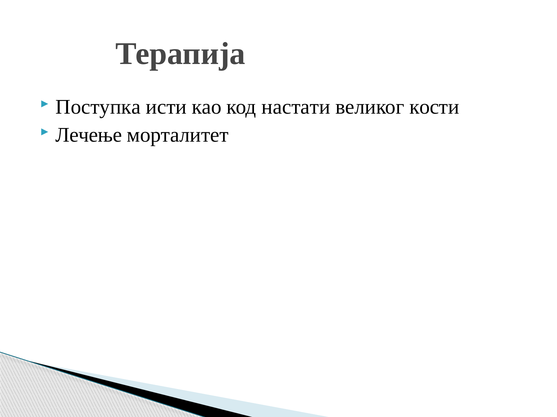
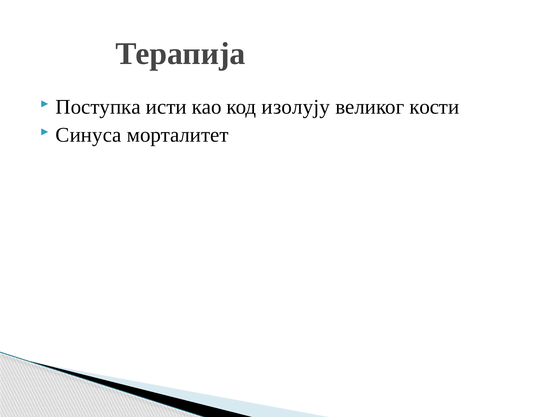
настати: настати -> изолују (296, 107)
Лечење: Лечење -> Синуса (89, 135)
